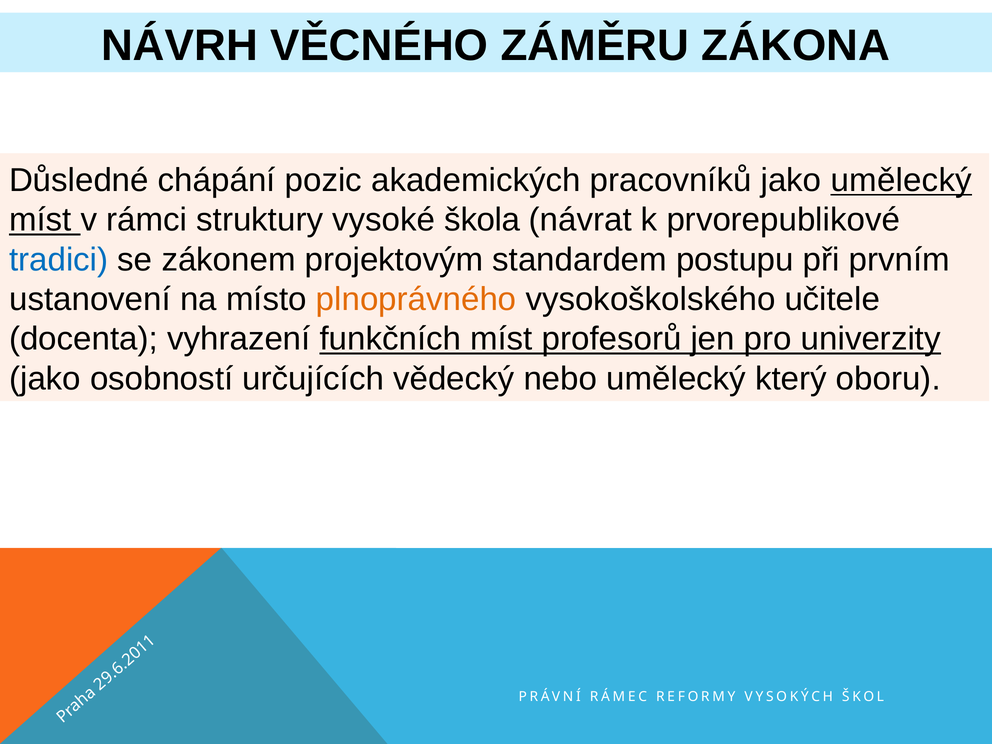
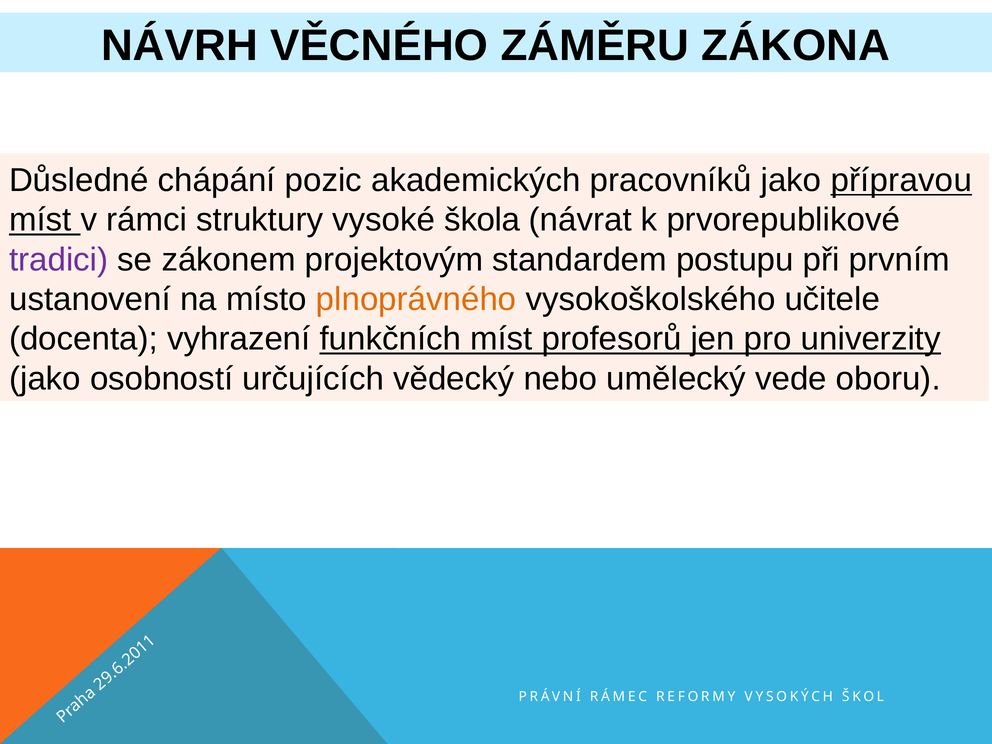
jako umělecký: umělecký -> přípravou (901, 180)
tradici colour: blue -> purple (59, 260)
který: který -> vede (791, 379)
